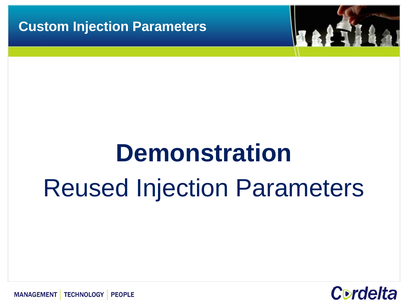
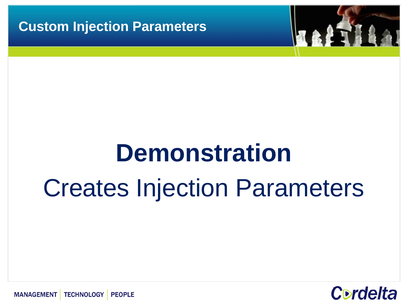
Reused: Reused -> Creates (86, 188)
